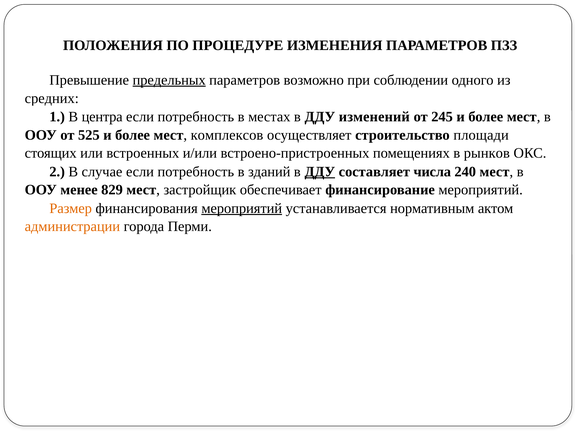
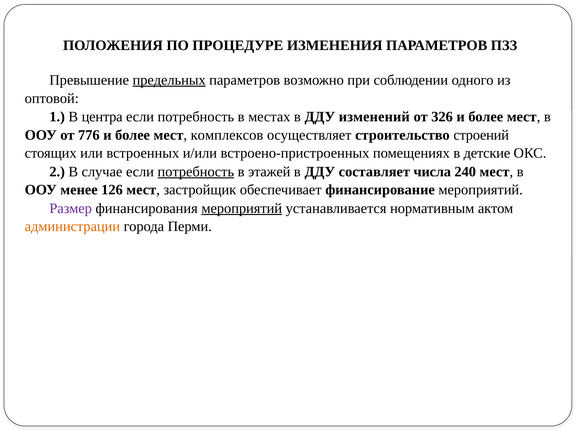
средних: средних -> оптовой (52, 98)
245: 245 -> 326 (442, 117)
525: 525 -> 776 (89, 135)
площади: площади -> строений (481, 135)
рынков: рынков -> детские (487, 153)
потребность underline: none -> present (196, 172)
зданий: зданий -> этажей (269, 172)
ДДУ underline: present -> none (320, 172)
829: 829 -> 126 (112, 190)
Размер colour: orange -> purple (71, 208)
